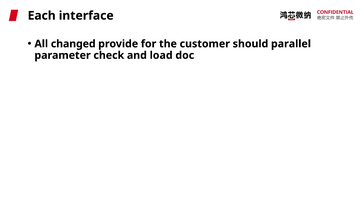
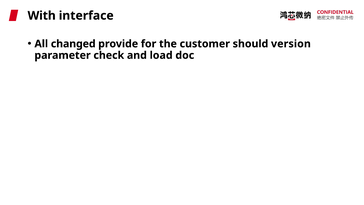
Each: Each -> With (42, 16)
parallel: parallel -> version (291, 44)
